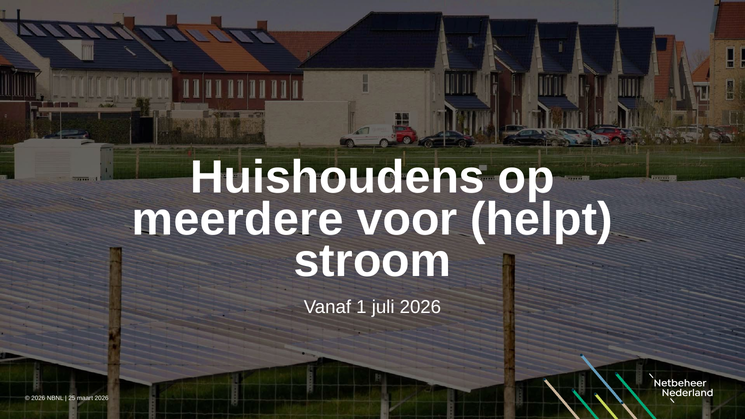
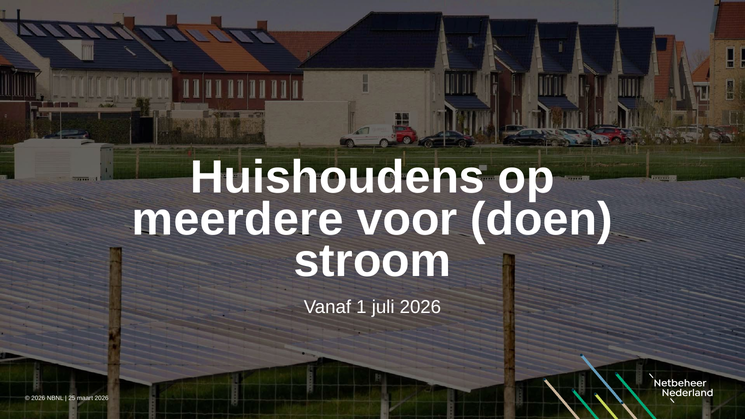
helpt: helpt -> doen (542, 219)
